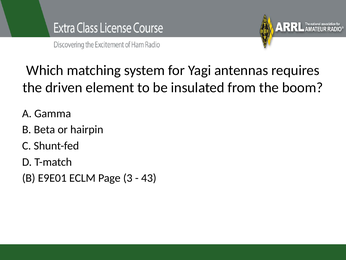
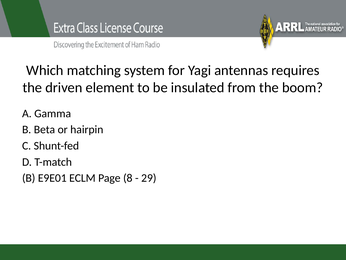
3: 3 -> 8 (128, 178)
43: 43 -> 29 (149, 178)
